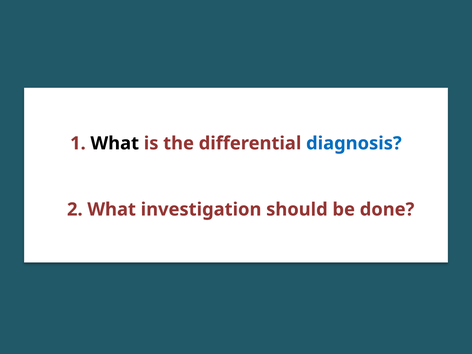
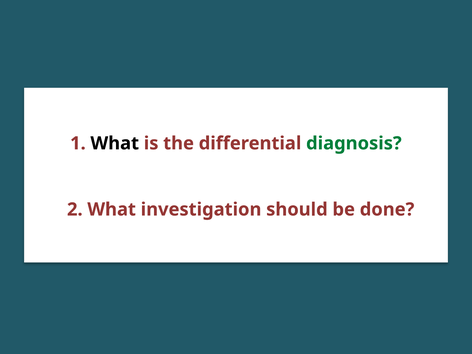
diagnosis colour: blue -> green (354, 143)
